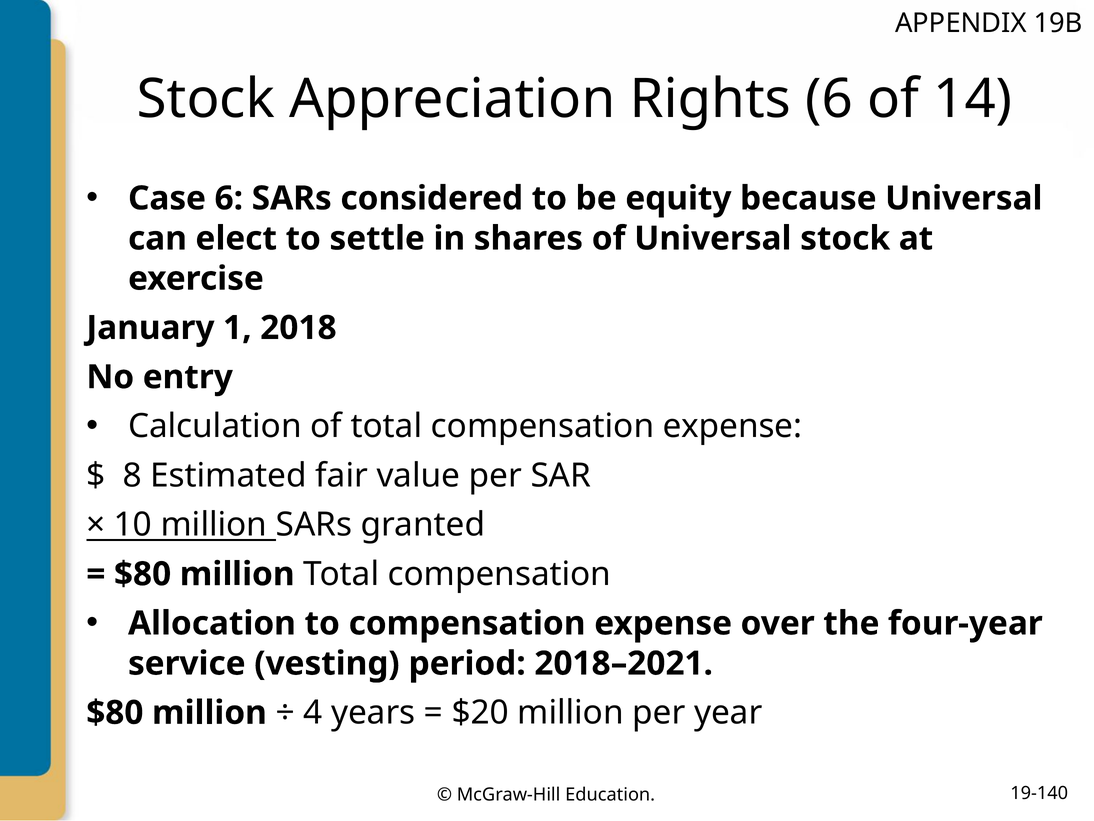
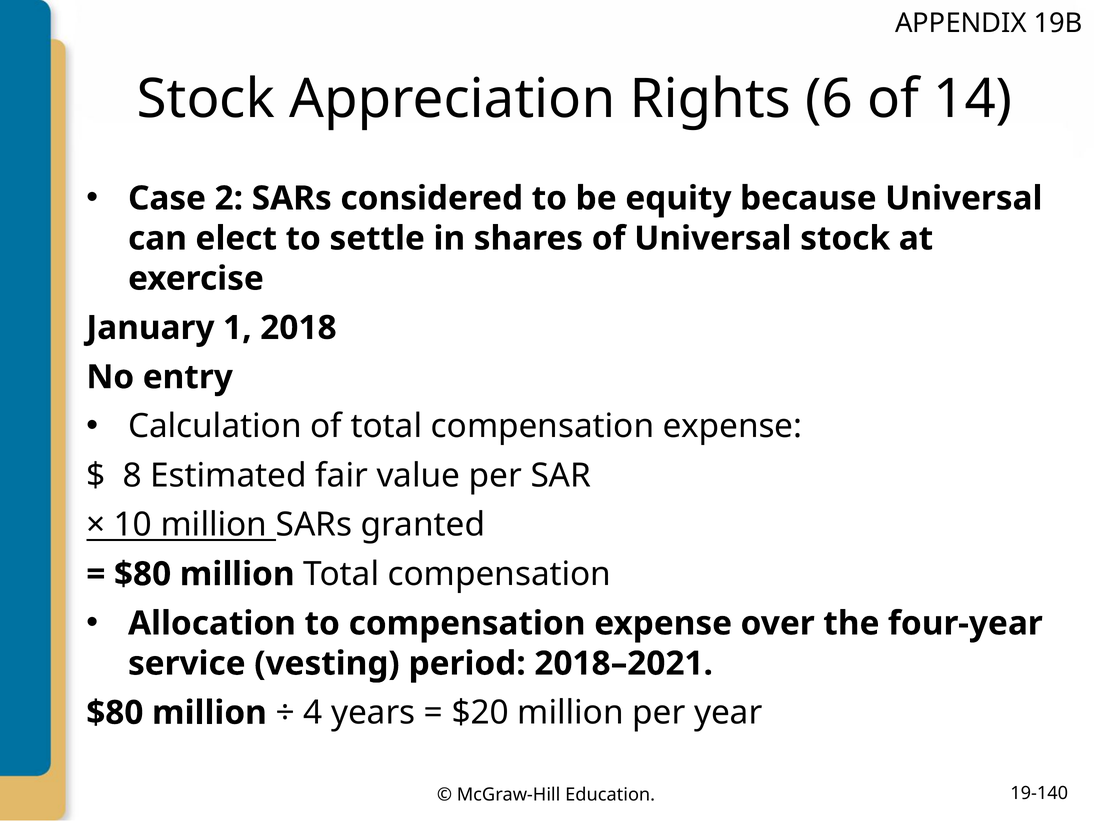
Case 6: 6 -> 2 (229, 198)
